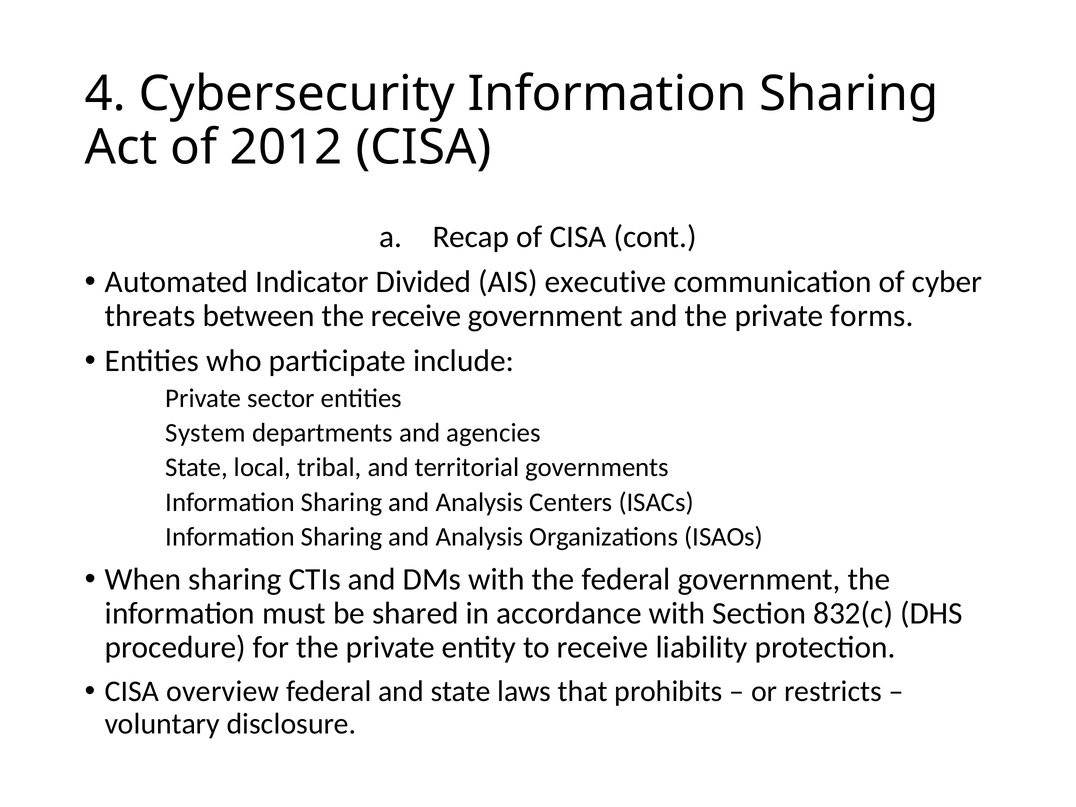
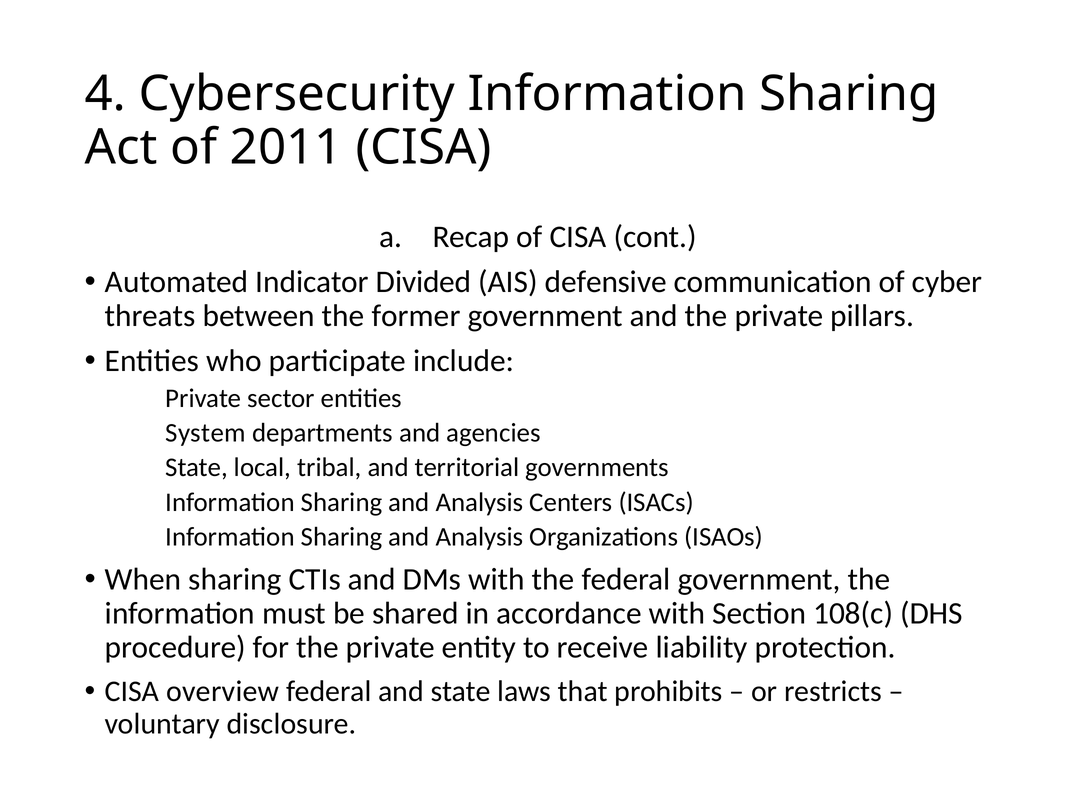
2012: 2012 -> 2011 (286, 147)
executive: executive -> defensive (606, 282)
the receive: receive -> former (416, 316)
forms: forms -> pillars (872, 316)
832(c: 832(c -> 108(c (853, 613)
